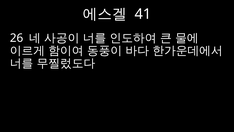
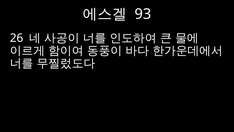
41: 41 -> 93 (143, 14)
